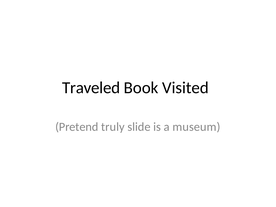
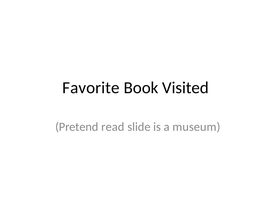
Traveled: Traveled -> Favorite (91, 88)
truly: truly -> read (113, 127)
